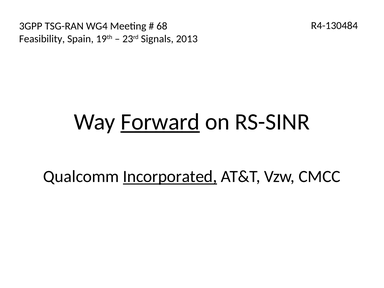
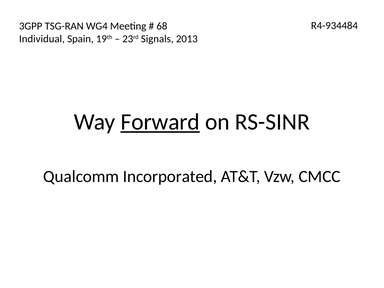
R4-130484: R4-130484 -> R4-934484 (334, 26)
Feasibility: Feasibility -> Individual (42, 39)
Incorporated underline: present -> none (170, 177)
